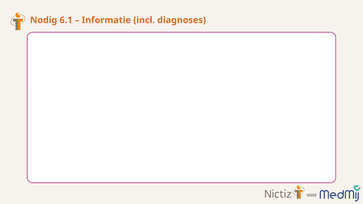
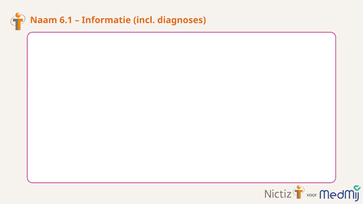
Nodig: Nodig -> Naam (44, 20)
